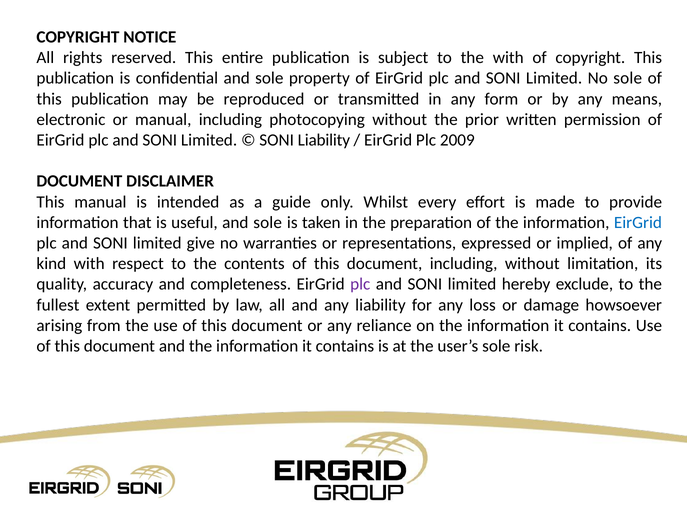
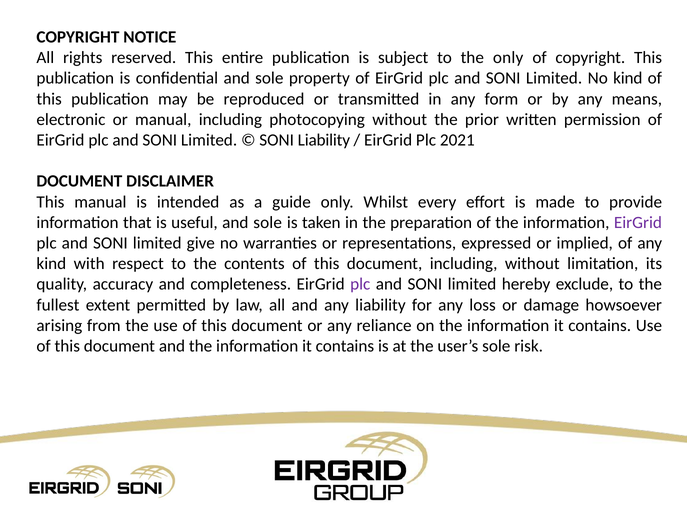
the with: with -> only (508, 58)
No sole: sole -> kind (628, 78)
2009: 2009 -> 2021 (457, 140)
EirGrid colour: blue -> purple (638, 223)
